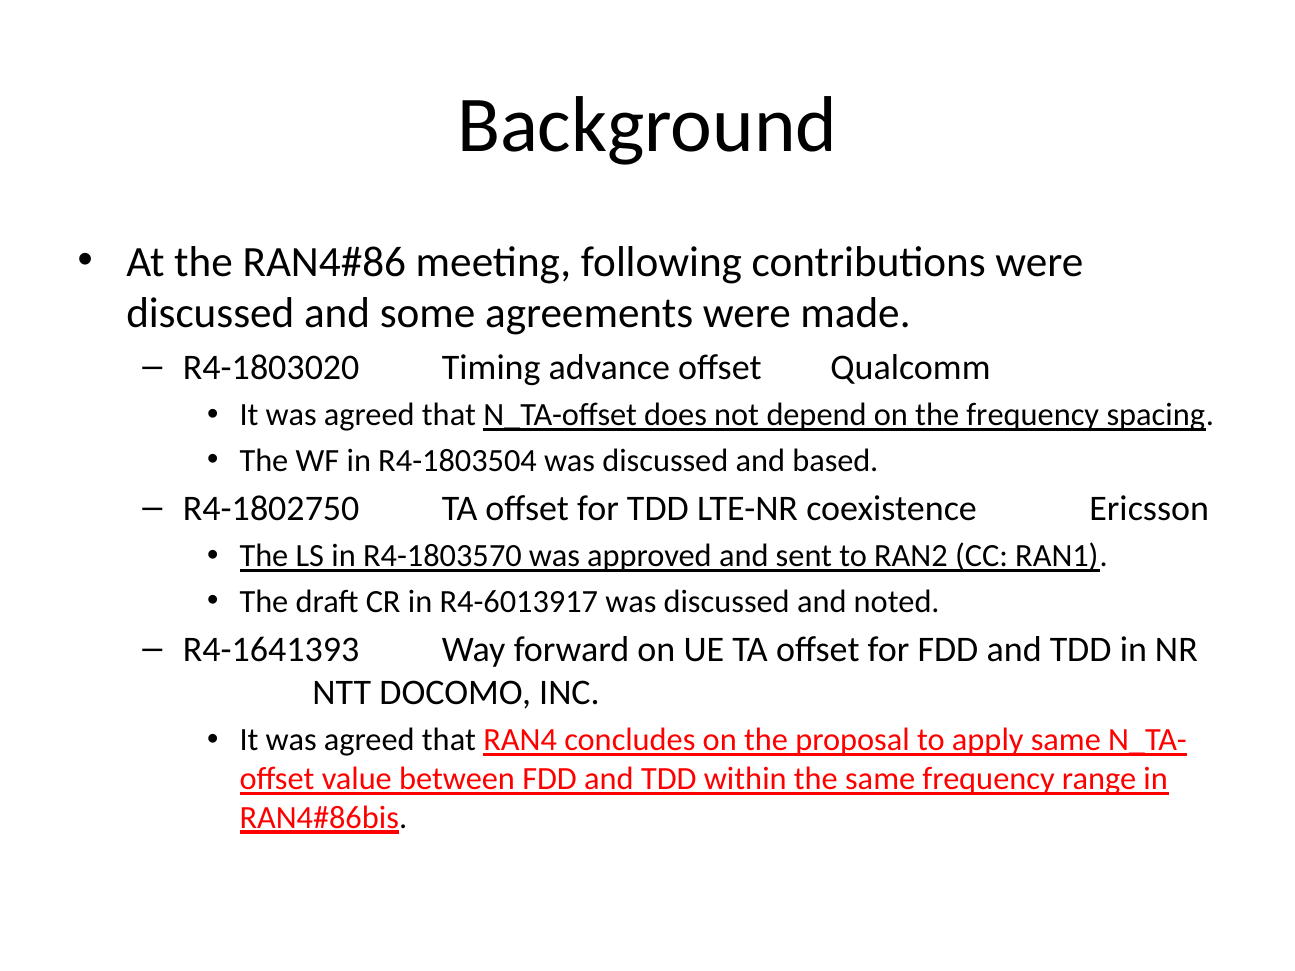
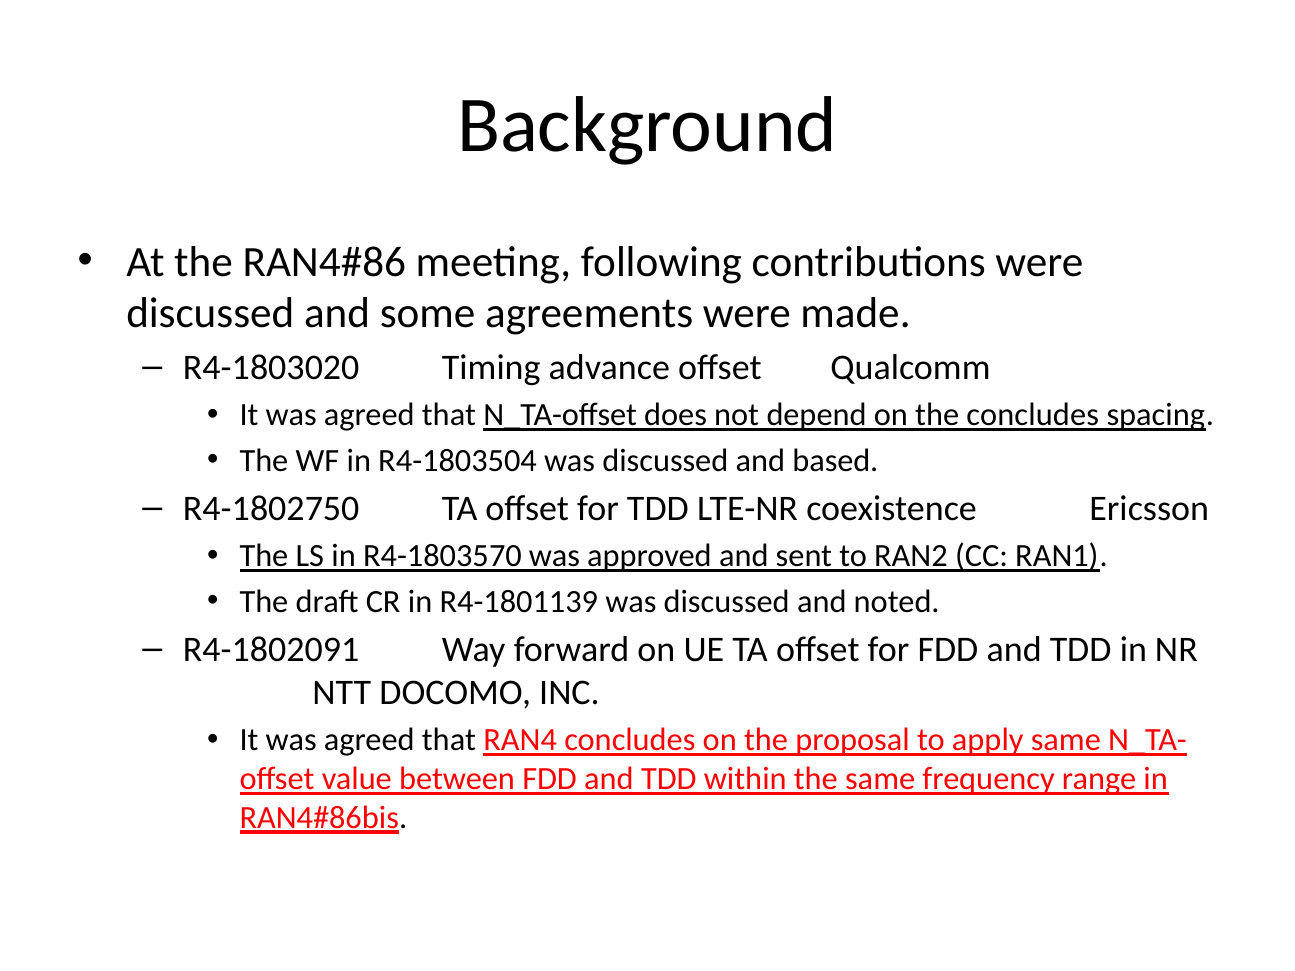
the frequency: frequency -> concludes (1033, 415)
R4-6013917: R4-6013917 -> R4-1801139 (519, 602)
R4-1641393: R4-1641393 -> R4-1802091 (271, 650)
